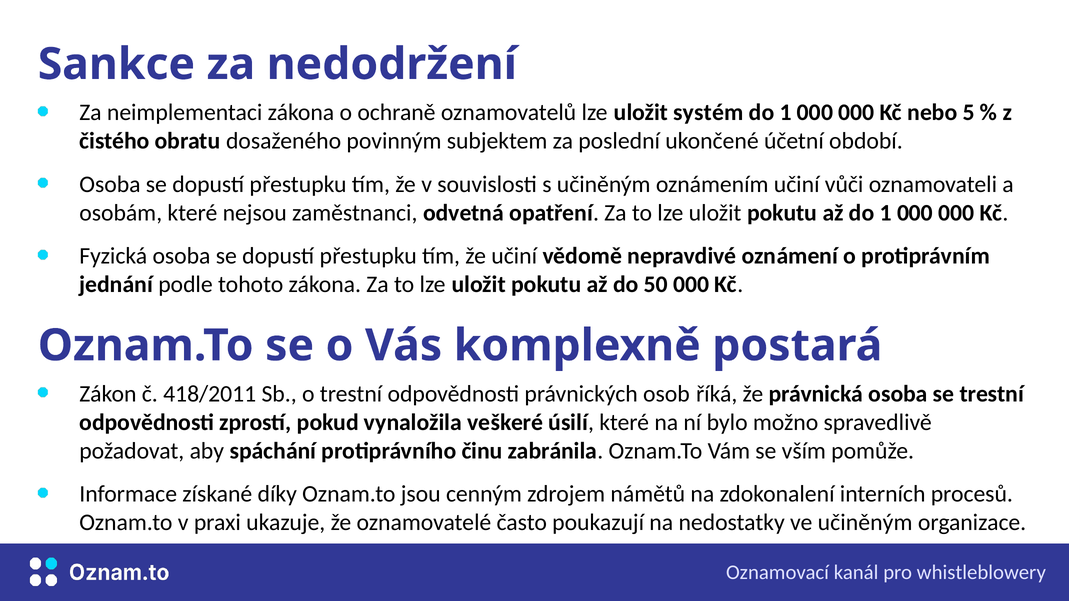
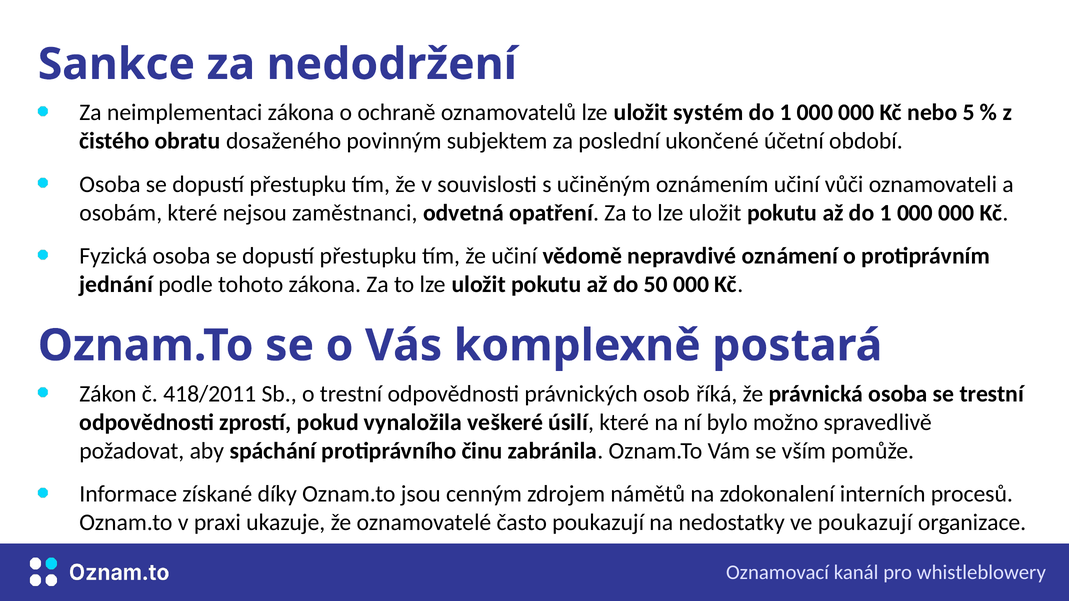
ve učiněným: učiněným -> poukazují (865, 523)
